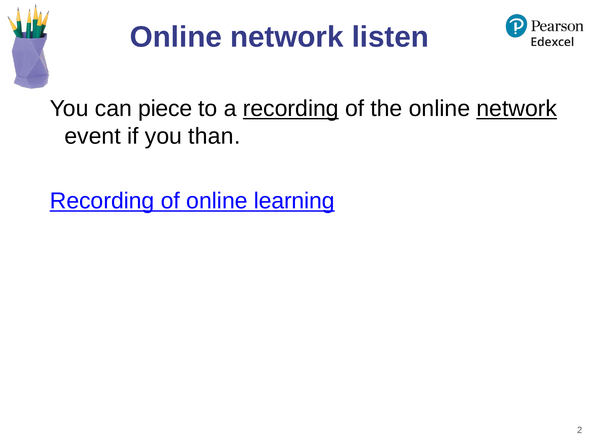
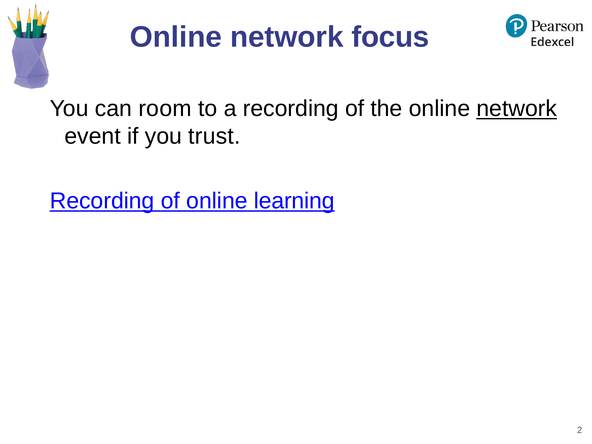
listen: listen -> focus (390, 37)
piece: piece -> room (165, 109)
recording underline: present -> none (291, 109)
than: than -> trust (214, 136)
